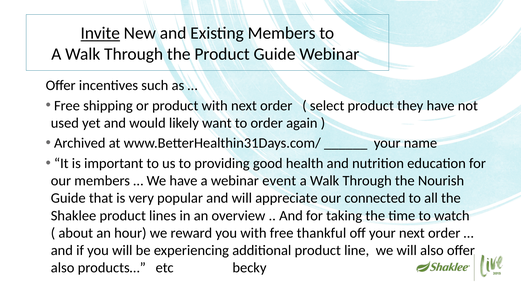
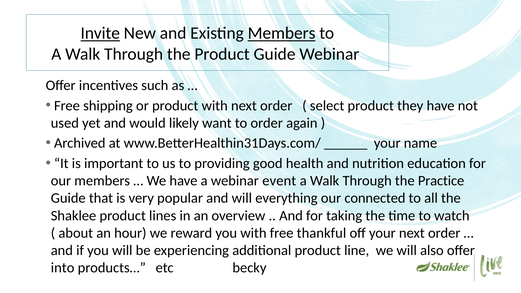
Members underline: none -> present (282, 33)
Nourish: Nourish -> Practice (441, 181)
appreciate: appreciate -> everything (286, 198)
also: also -> into (63, 268)
